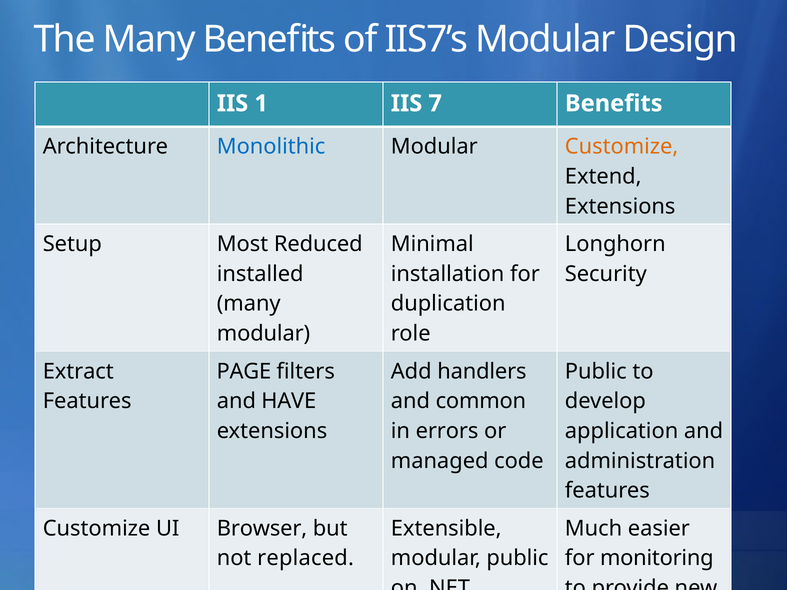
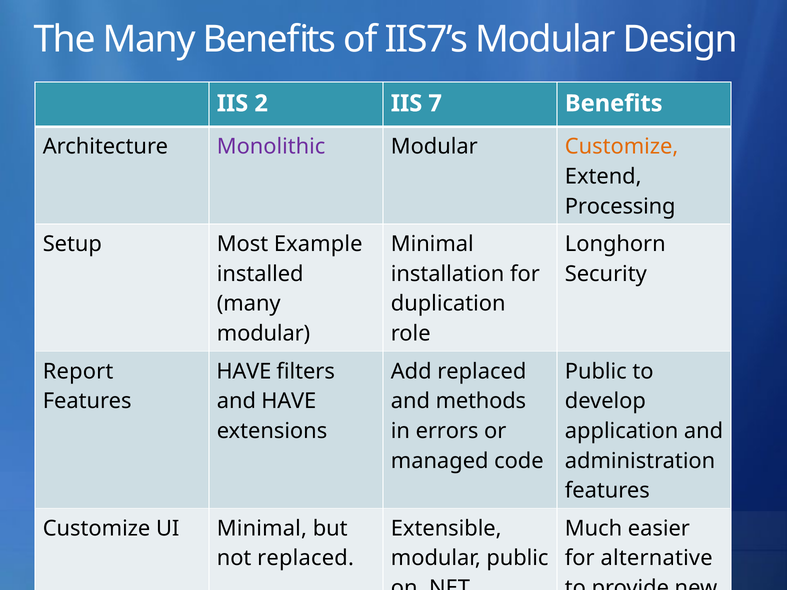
1: 1 -> 2 (261, 103)
Monolithic colour: blue -> purple (271, 147)
Extensions: Extensions -> Processing (620, 206)
Reduced: Reduced -> Example (318, 244)
Extract: Extract -> Report (78, 371)
PAGE: PAGE -> HAVE (244, 371)
Add handlers: handlers -> replaced (482, 371)
common: common -> methods (481, 401)
UI Browser: Browser -> Minimal (262, 529)
monitoring: monitoring -> alternative (657, 558)
